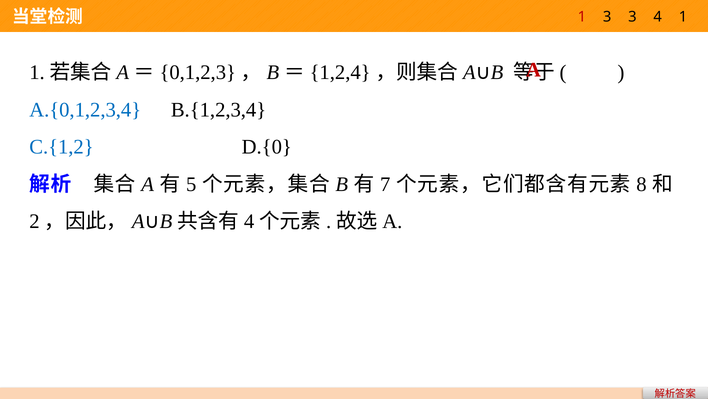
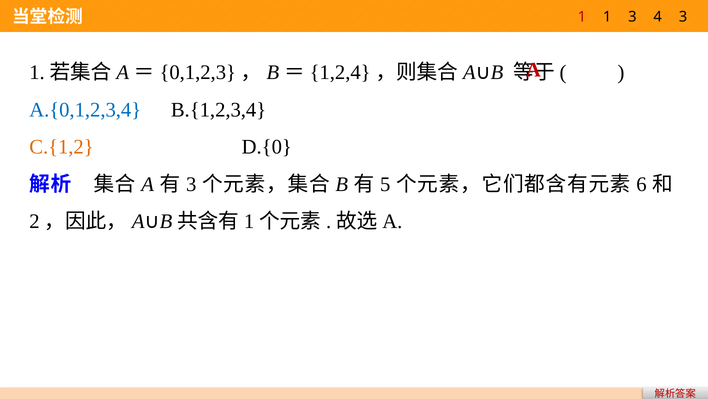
1 3: 3 -> 1 (607, 17)
4 1: 1 -> 3 (683, 17)
C.{1,2 colour: blue -> orange (61, 147)
5: 5 -> 3 (191, 184)
7: 7 -> 5 (385, 184)
8: 8 -> 6 (642, 184)
4: 4 -> 1 (249, 221)
